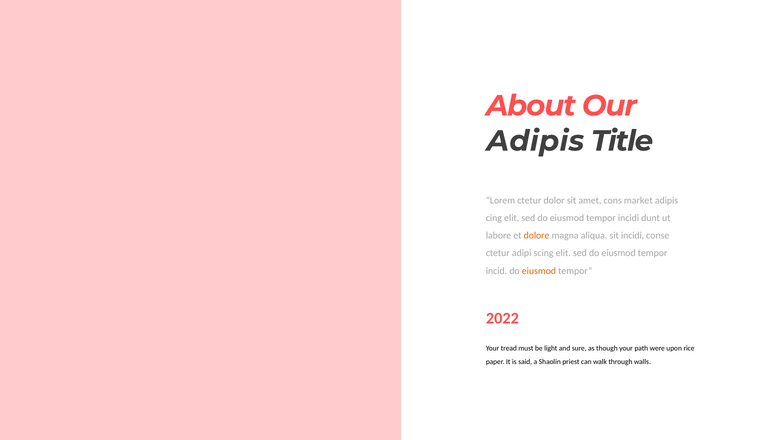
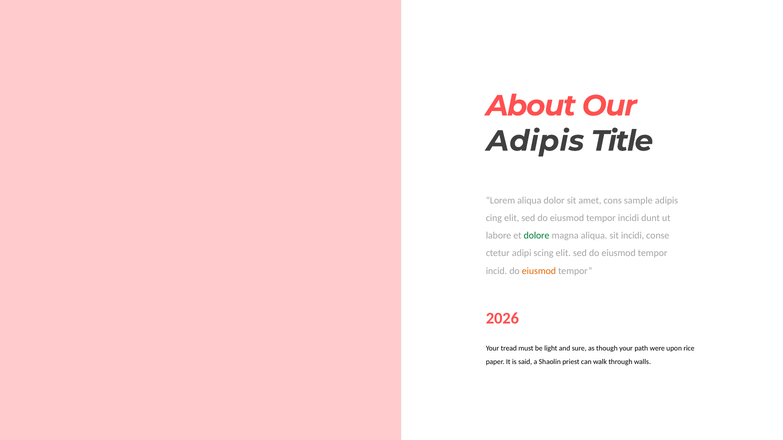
Lorem ctetur: ctetur -> aliqua (529, 201)
market: market -> sample (638, 201)
dolore colour: orange -> green (537, 236)
2022: 2022 -> 2026 (502, 319)
